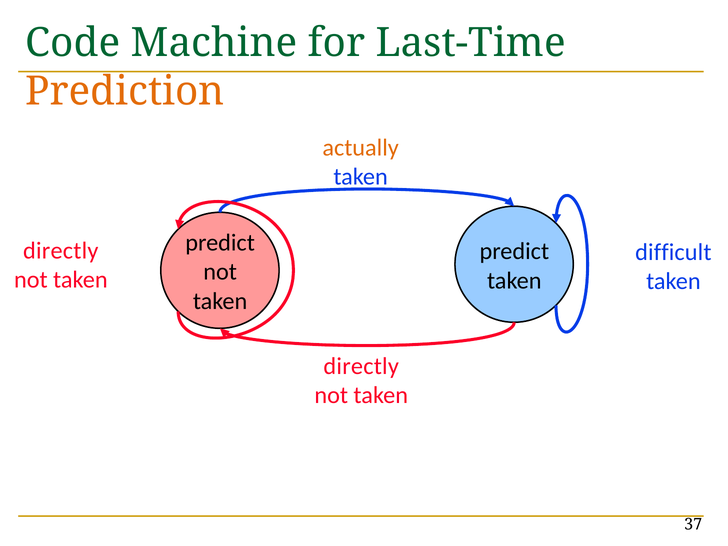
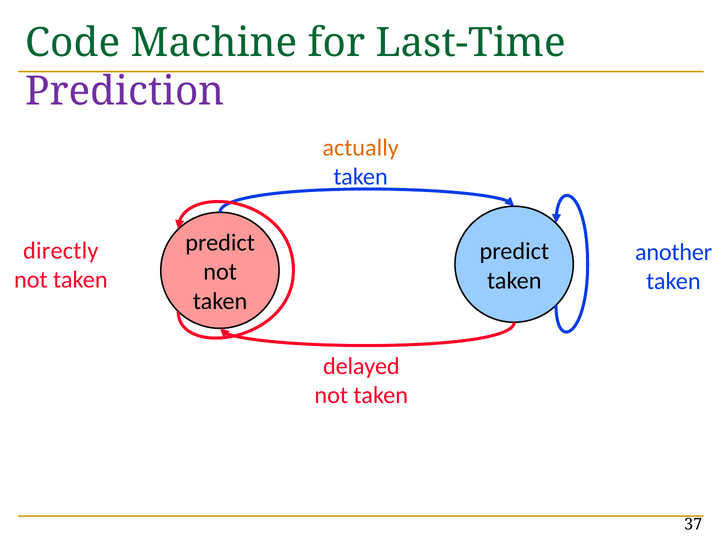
Prediction colour: orange -> purple (125, 91)
difficult: difficult -> another (674, 252)
directly: directly -> delayed (361, 366)
